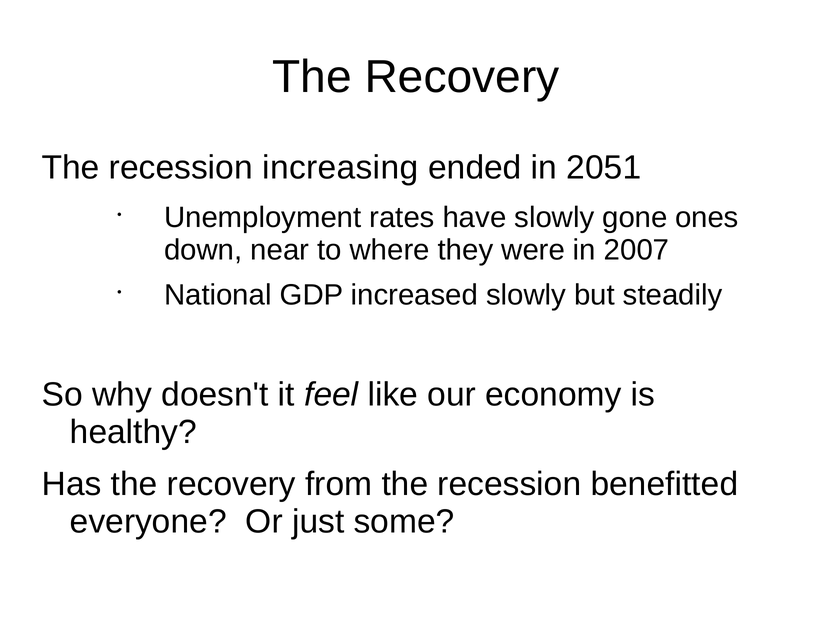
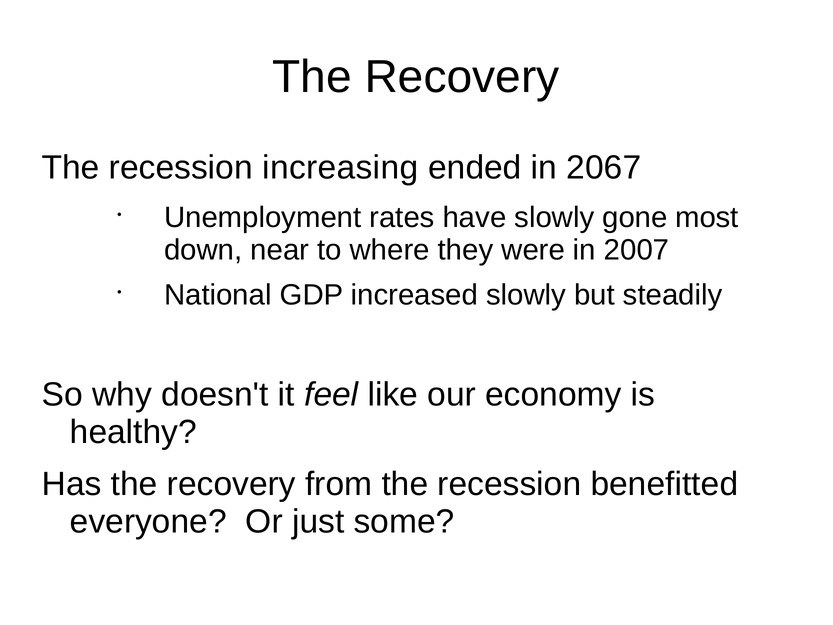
2051: 2051 -> 2067 (604, 167)
ones: ones -> most (707, 217)
